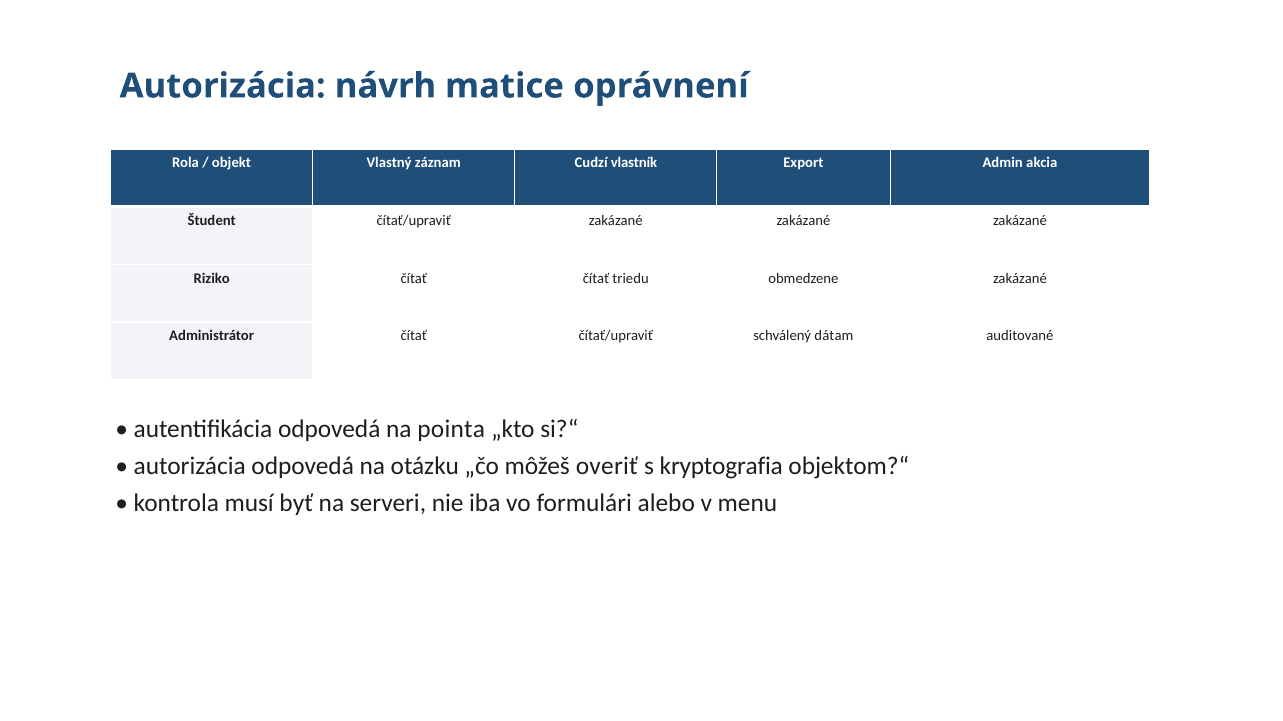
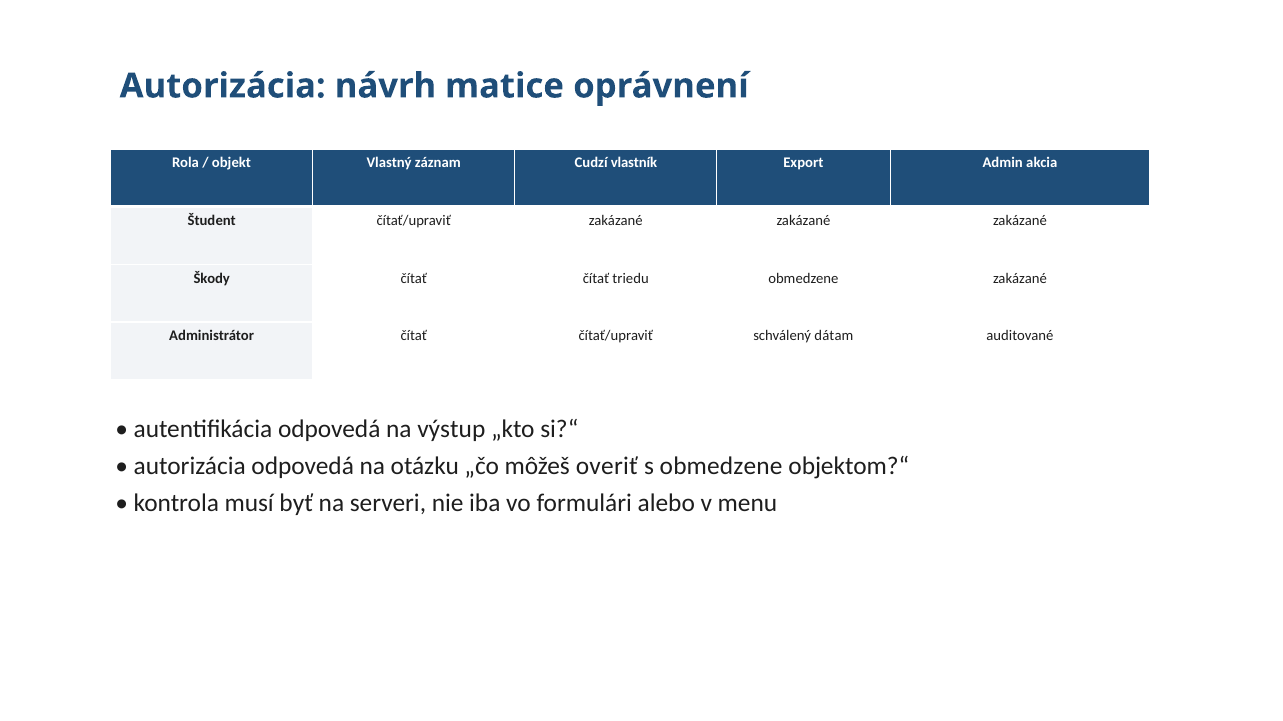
Riziko: Riziko -> Škody (212, 279)
pointa: pointa -> výstup (451, 429)
s kryptografia: kryptografia -> obmedzene (721, 467)
